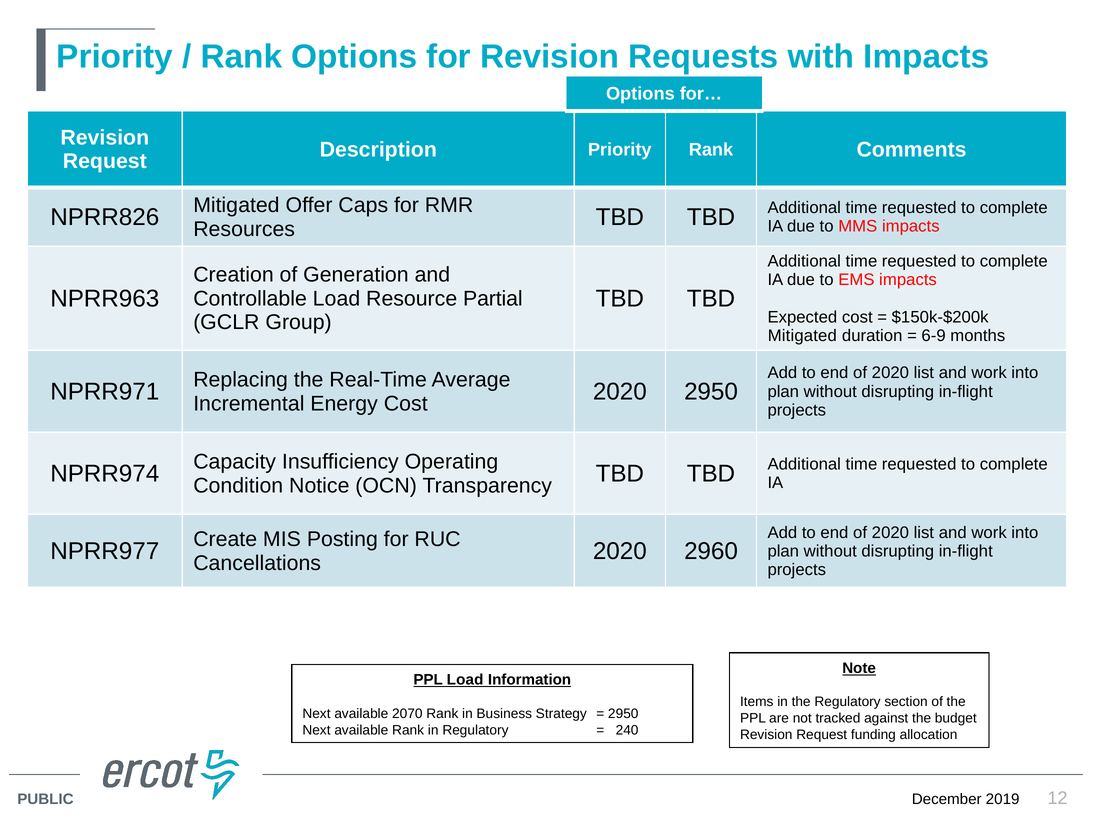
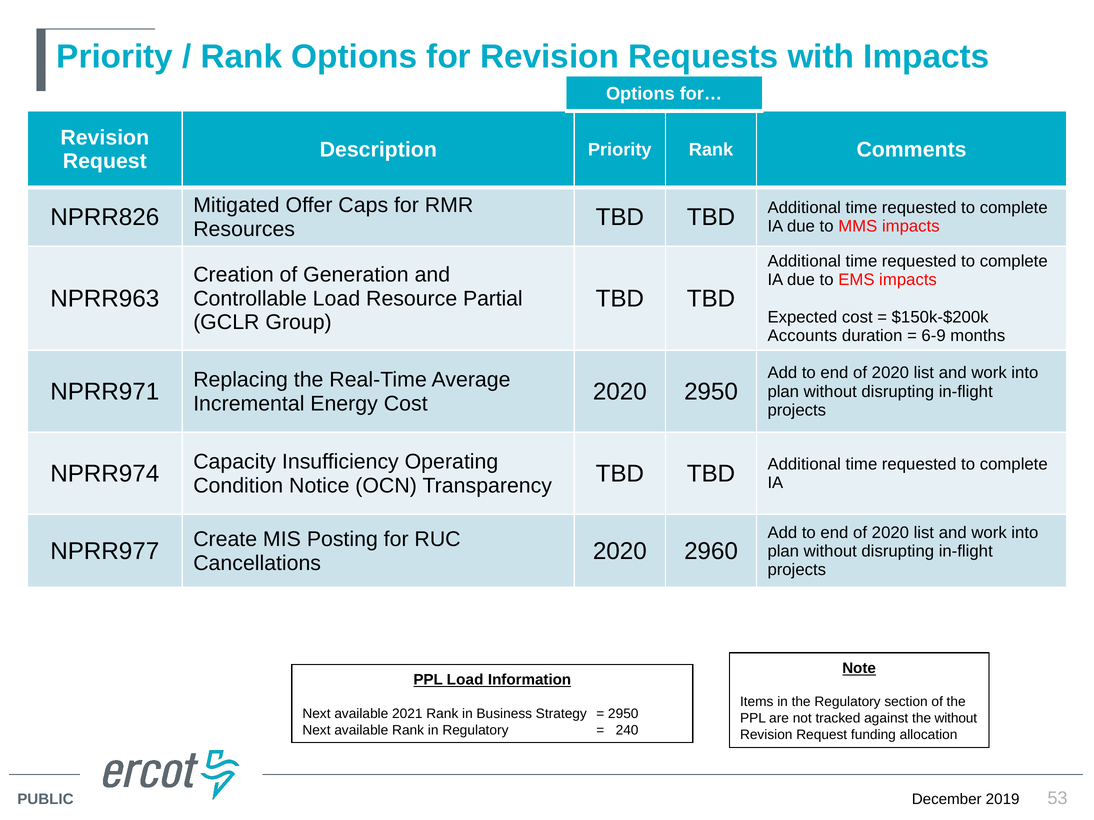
Mitigated: Mitigated -> Accounts (802, 336)
2070: 2070 -> 2021 (407, 714)
the budget: budget -> without (956, 719)
12: 12 -> 53 (1057, 799)
